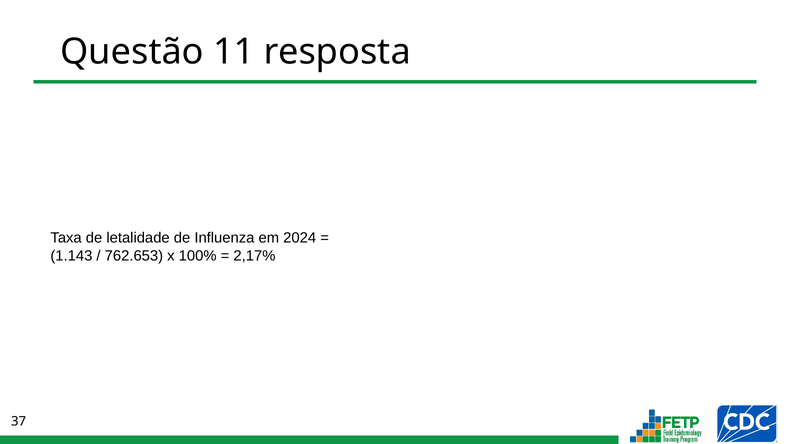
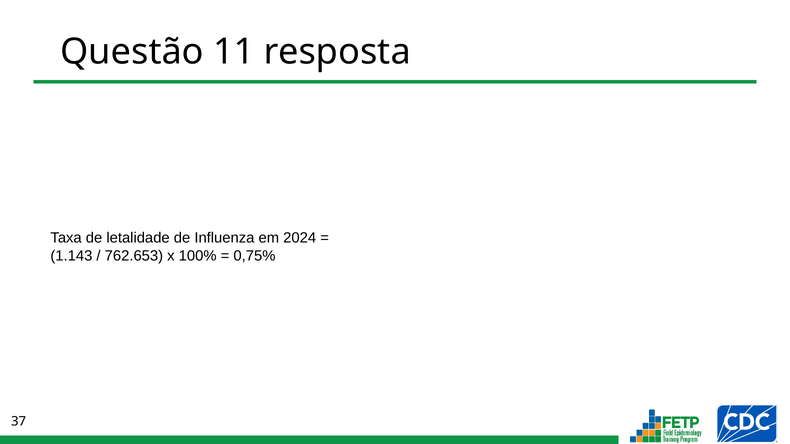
2,17%: 2,17% -> 0,75% (254, 256)
